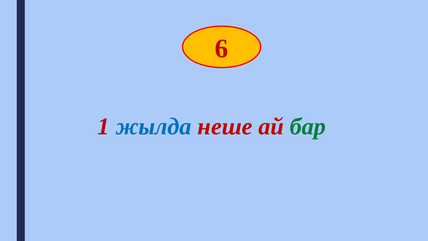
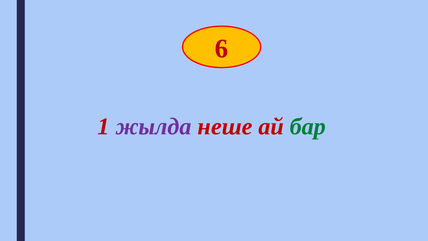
жылда colour: blue -> purple (154, 126)
